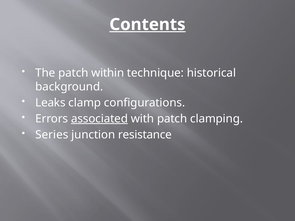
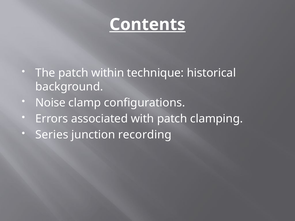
Leaks: Leaks -> Noise (50, 103)
associated underline: present -> none (99, 119)
resistance: resistance -> recording (145, 135)
